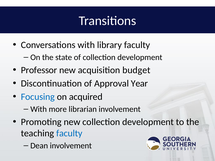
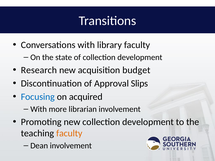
Professor: Professor -> Research (39, 70)
Year: Year -> Slips (139, 84)
faculty colour: blue -> orange (69, 134)
